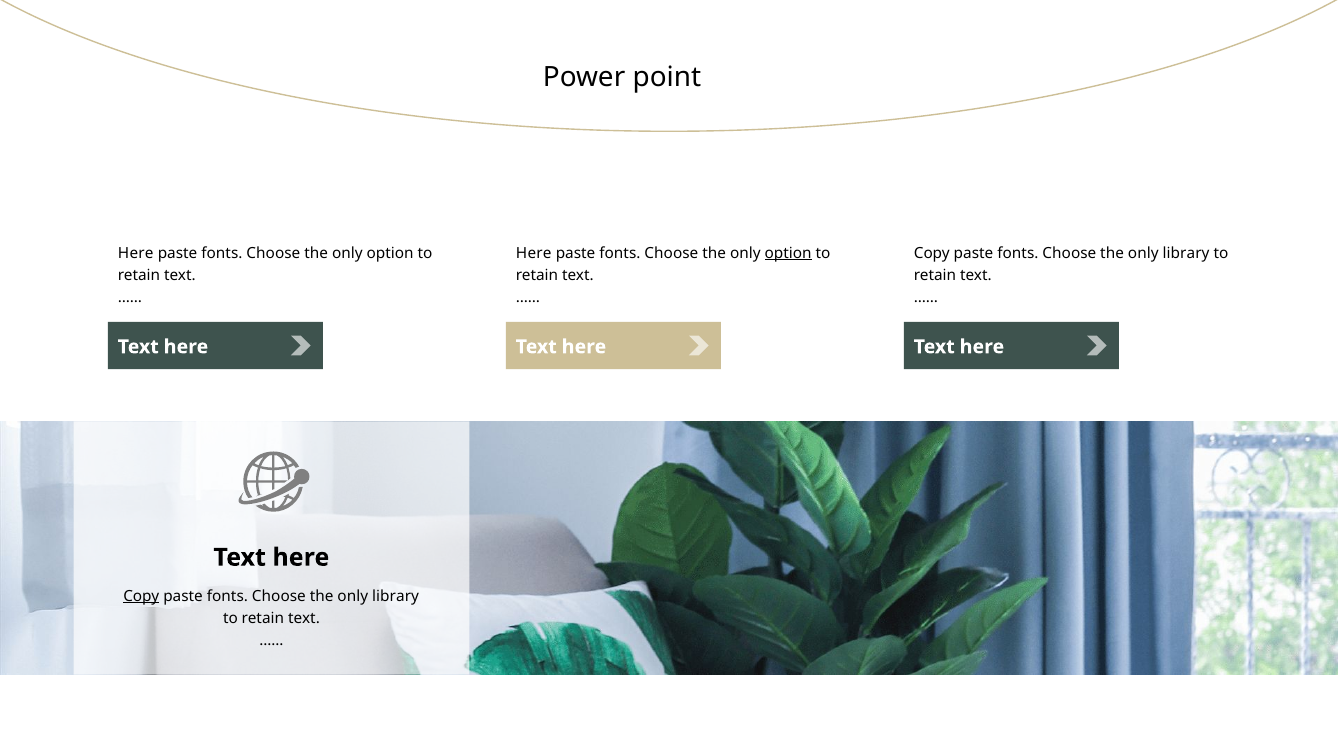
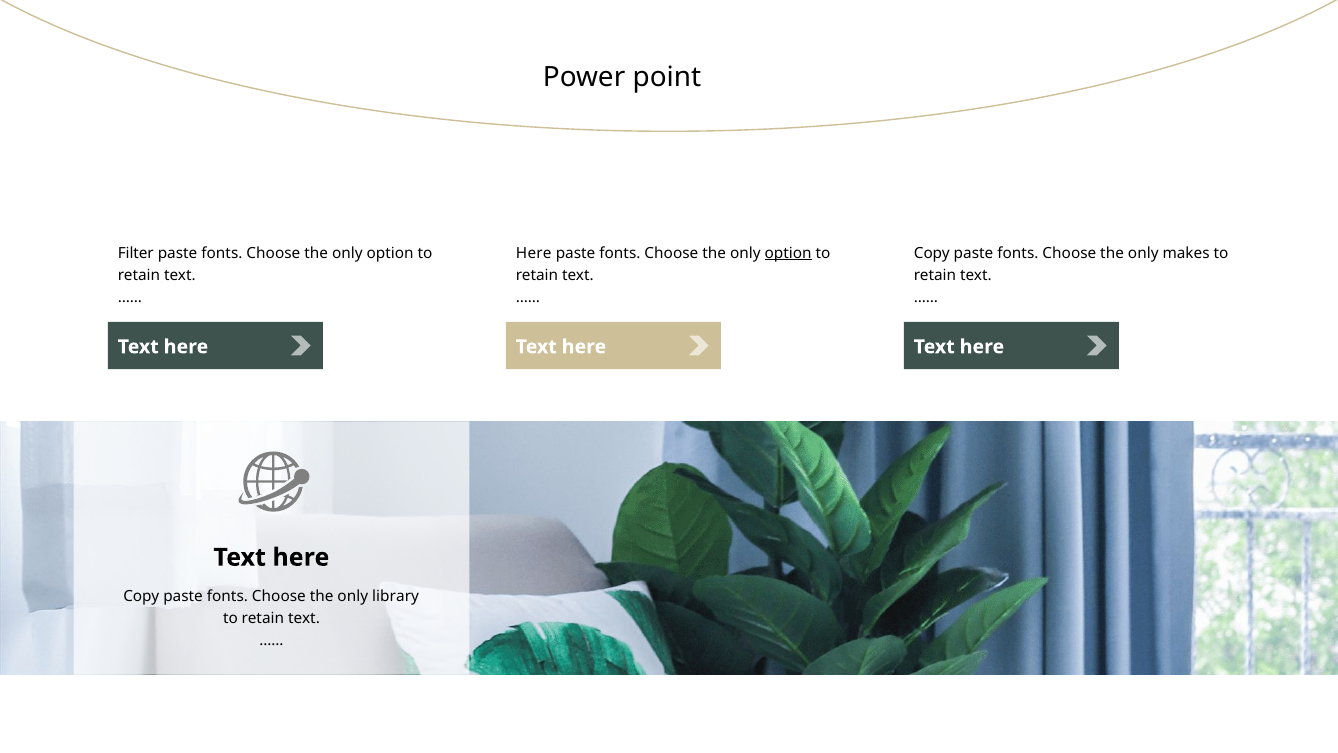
Here: Here -> Filter (136, 253)
library: library -> makes (1186, 253)
Copy underline: present -> none (141, 596)
